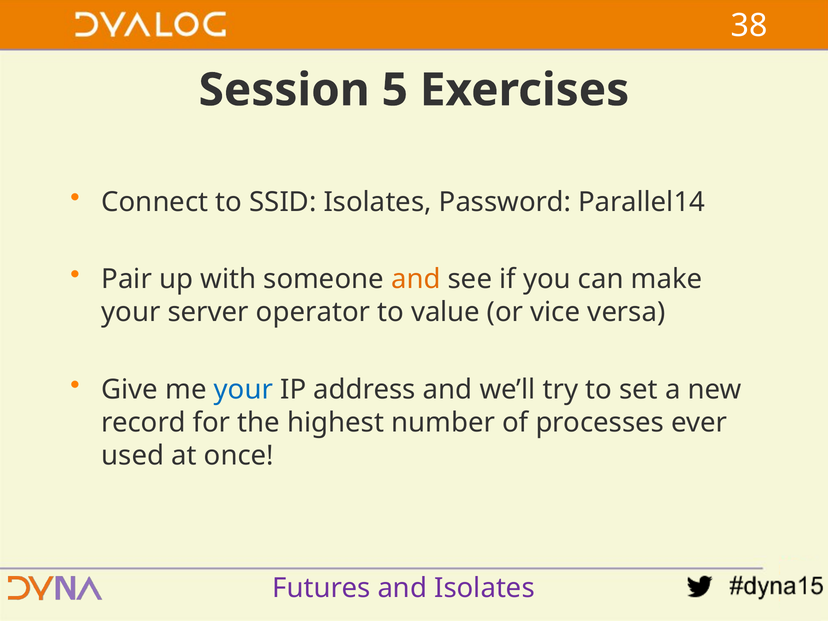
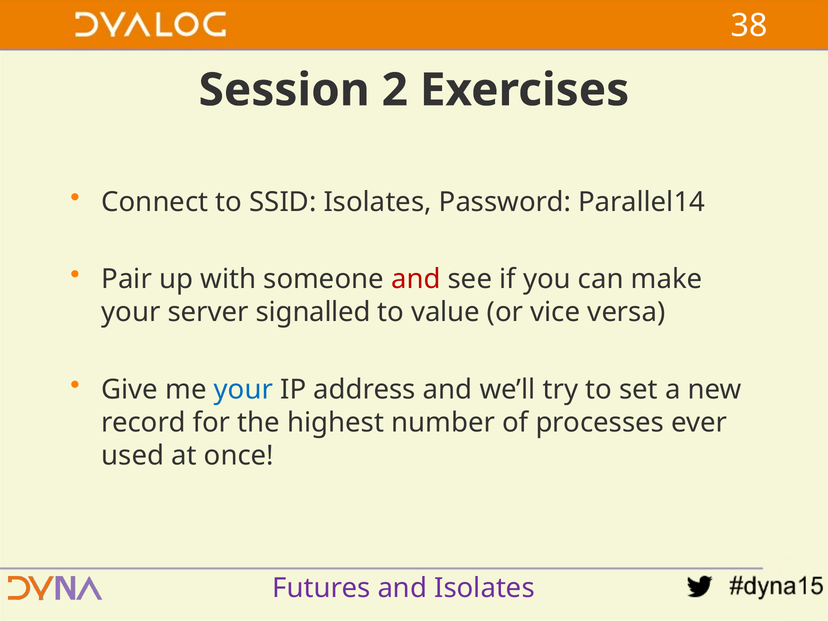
5: 5 -> 2 (395, 90)
and colour: orange -> red (416, 279)
operator: operator -> signalled (313, 312)
